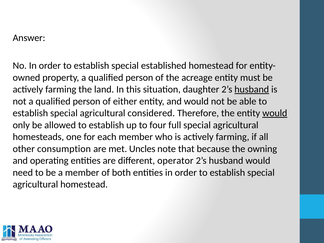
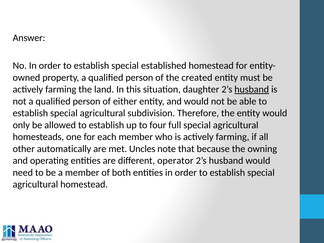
acreage: acreage -> created (197, 78)
considered: considered -> subdivision (151, 113)
would underline: present -> none (275, 113)
consumption: consumption -> automatically (64, 149)
